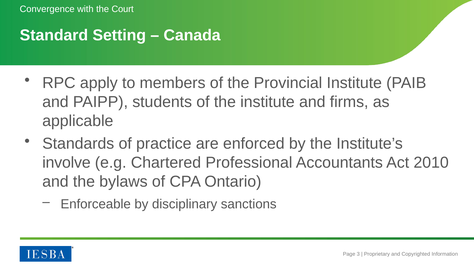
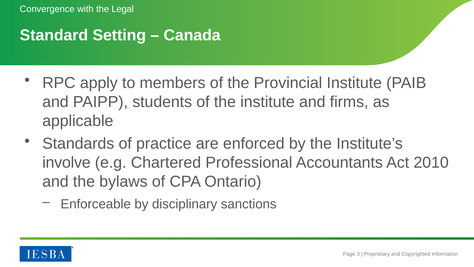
Court: Court -> Legal (123, 9)
